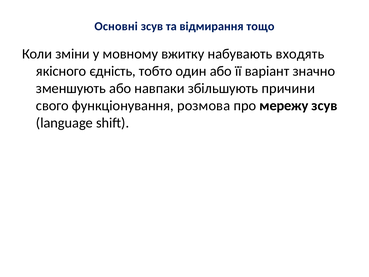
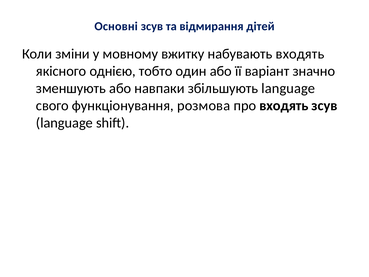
тощо: тощо -> дітей (260, 26)
єдність: єдність -> однією (113, 71)
збільшують причини: причини -> language (288, 88)
про мережу: мережу -> входять (284, 105)
